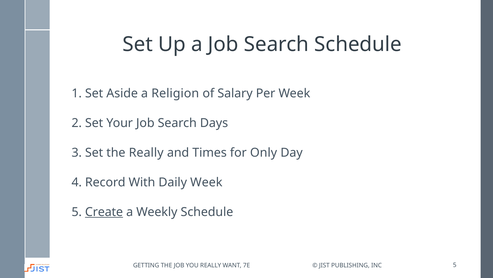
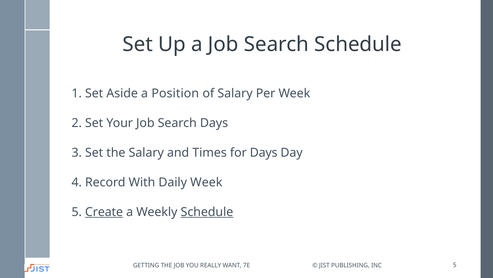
Religion: Religion -> Position (175, 93)
the Really: Really -> Salary (146, 152)
for Only: Only -> Days (264, 152)
Schedule underline: none -> present (207, 212)
